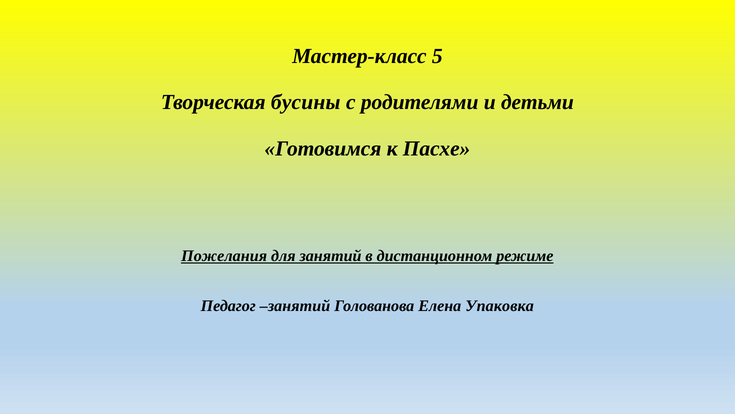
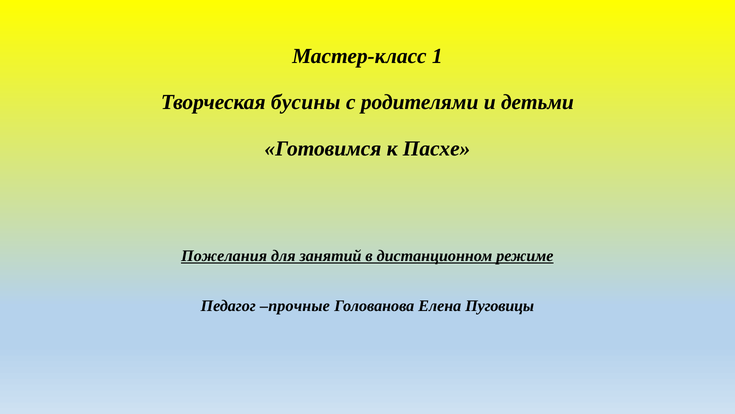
5: 5 -> 1 (437, 56)
Педагог занятий: занятий -> прочные (295, 305)
Упаковка: Упаковка -> Пуговицы (500, 305)
